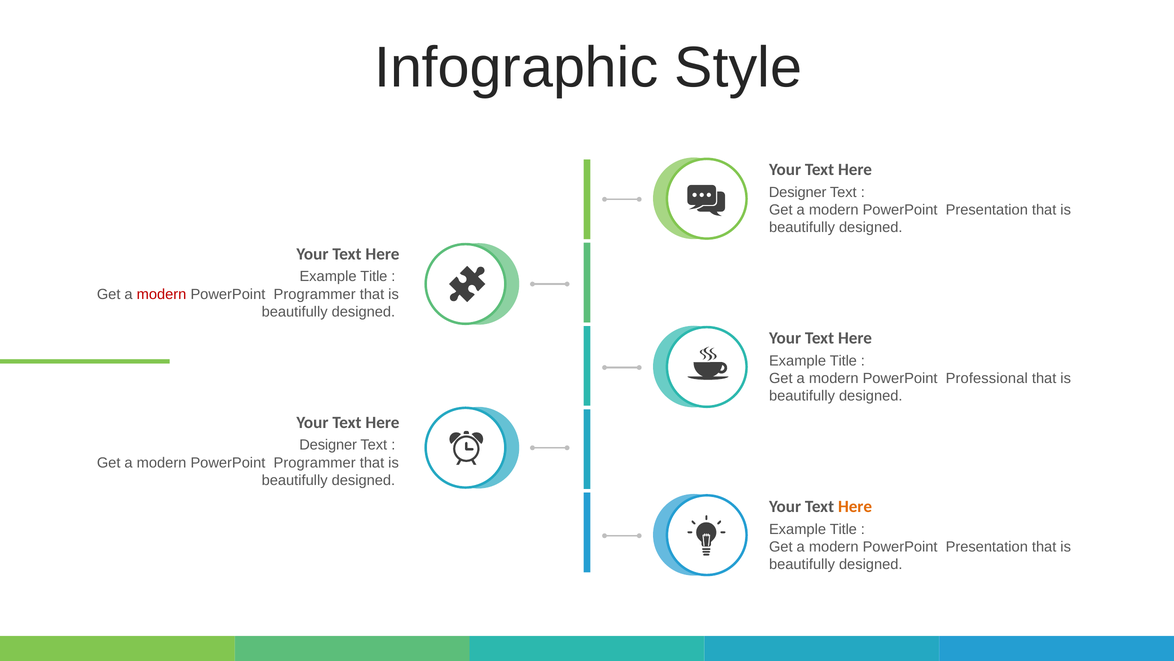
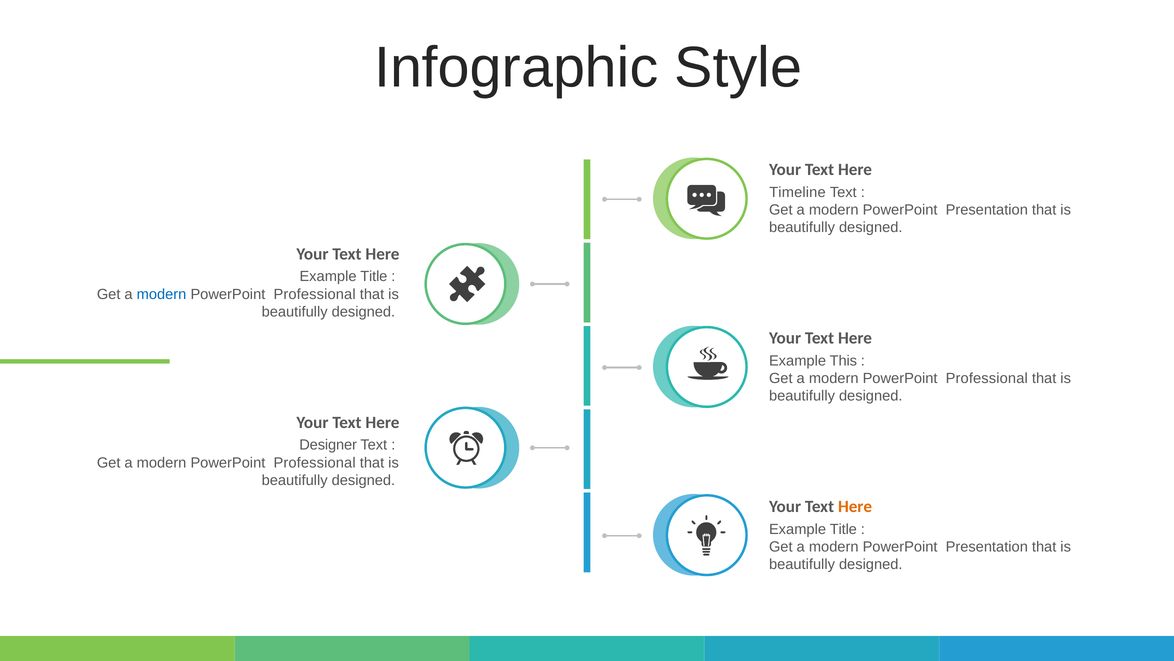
Designer: Designer -> Timeline (797, 192)
modern colour: red -> blue (162, 294)
Programmer: Programmer -> Professional (315, 294)
Title: Title -> This (843, 360)
Programmer: Programmer -> Professional (315, 462)
